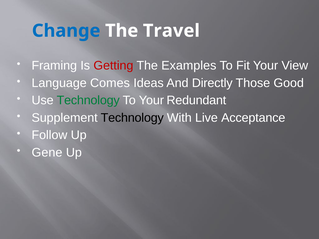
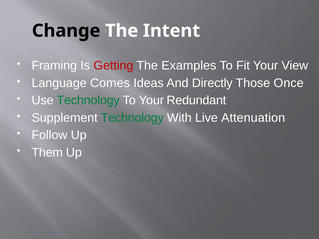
Change colour: blue -> black (66, 31)
Travel: Travel -> Intent (172, 31)
Good: Good -> Once (289, 83)
Technology colour: black -> green (132, 118)
Acceptance: Acceptance -> Attenuation (253, 118)
Gene: Gene -> Them (47, 153)
